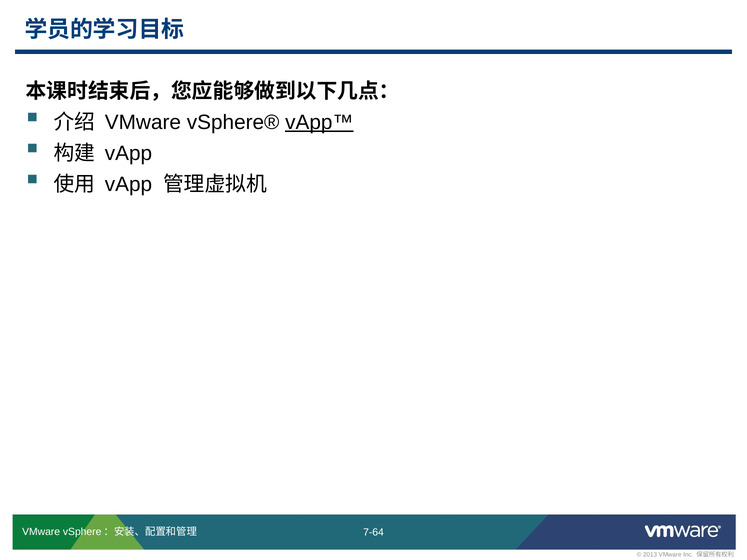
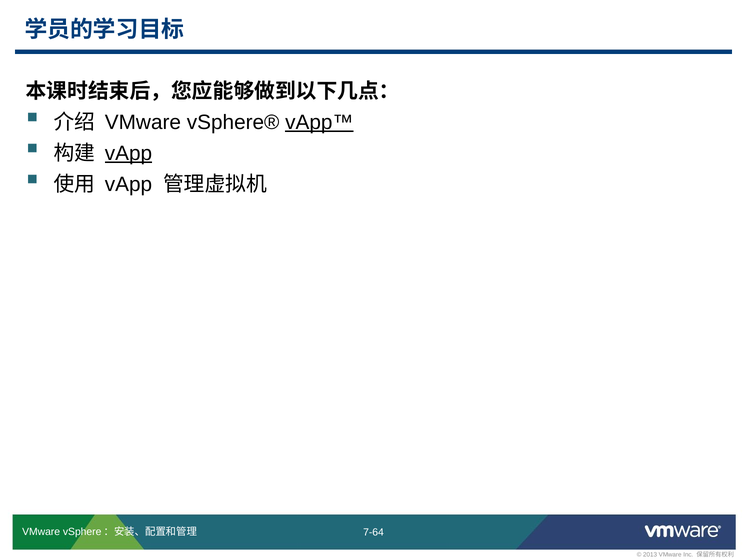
vApp underline: none -> present (129, 153)
